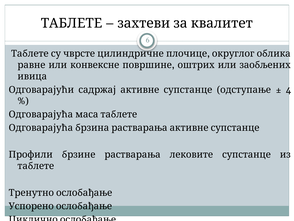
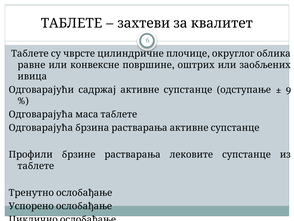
4: 4 -> 9 (288, 90)
